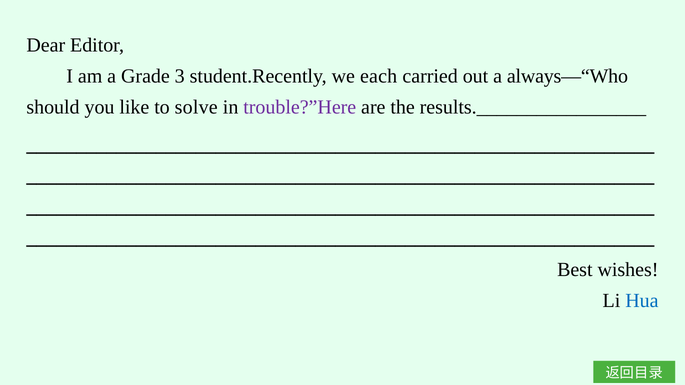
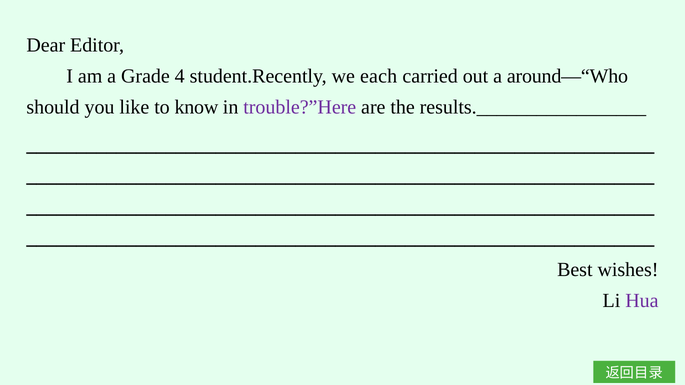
3: 3 -> 4 (180, 76)
always—“Who: always—“Who -> around—“Who (567, 76)
solve: solve -> know (196, 107)
Hua colour: blue -> purple (642, 301)
